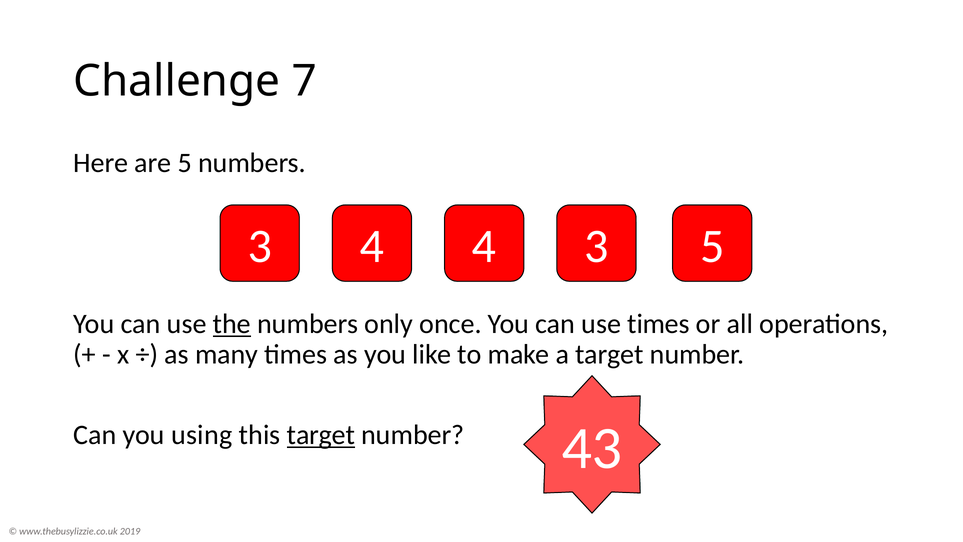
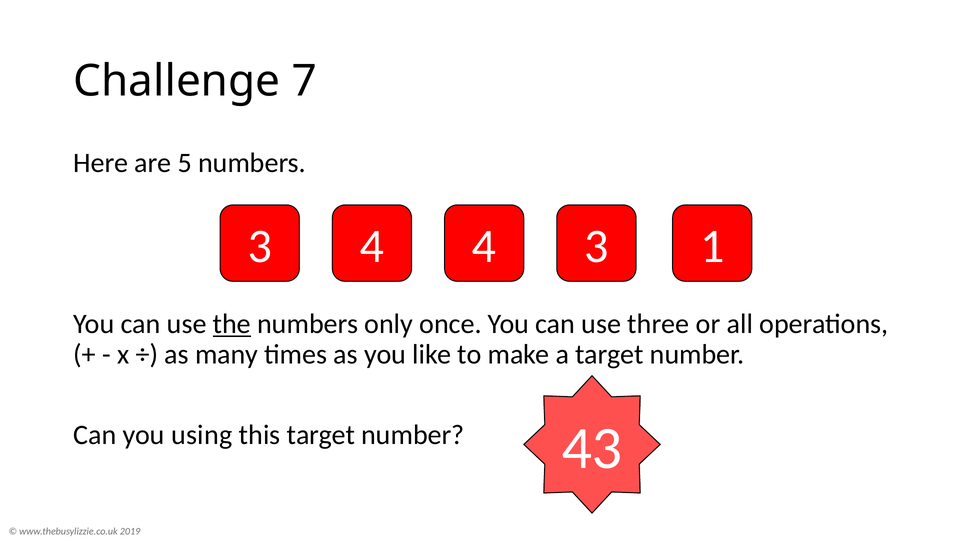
3 5: 5 -> 1 (712, 246)
use times: times -> three (658, 324)
target underline: present -> none (321, 435)
